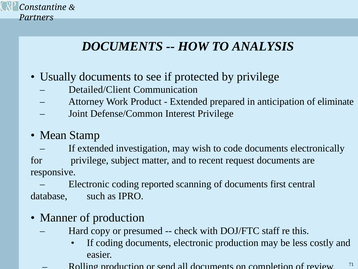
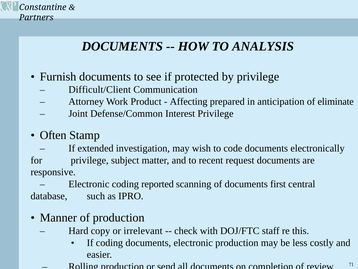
Usually: Usually -> Furnish (58, 76)
Detailed/Client: Detailed/Client -> Difficult/Client (100, 89)
Extended: Extended -> Affecting (189, 101)
Mean: Mean -> Often (53, 135)
presumed: presumed -> irrelevant (143, 230)
